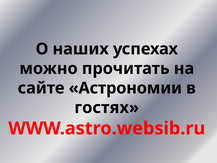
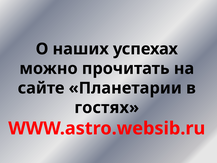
Астрономии: Астрономии -> Планетарии (125, 88)
